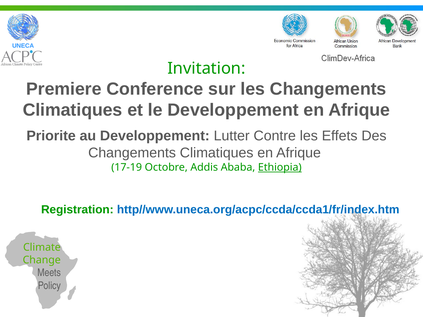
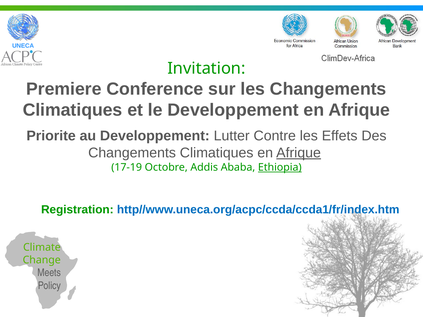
Afrique underline: none -> present (299, 153)
